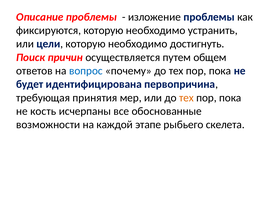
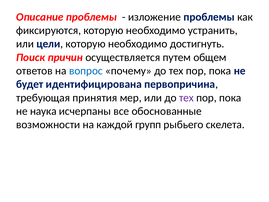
тех colour: orange -> purple (186, 98)
кость: кость -> наука (43, 111)
этапе: этапе -> групп (148, 125)
